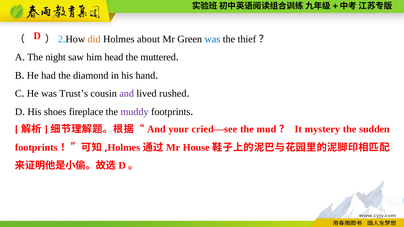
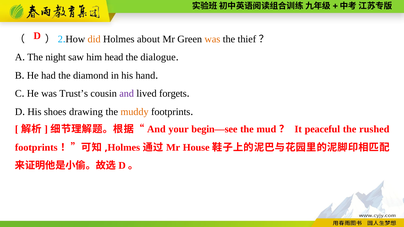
was colour: blue -> orange (212, 39)
muttered: muttered -> dialogue (158, 57)
rushed: rushed -> forgets (173, 94)
fireplace: fireplace -> drawing (86, 112)
muddy colour: purple -> orange (135, 112)
cried—see: cried—see -> begin—see (214, 129)
mystery: mystery -> peaceful (322, 129)
sudden: sudden -> rushed (374, 129)
